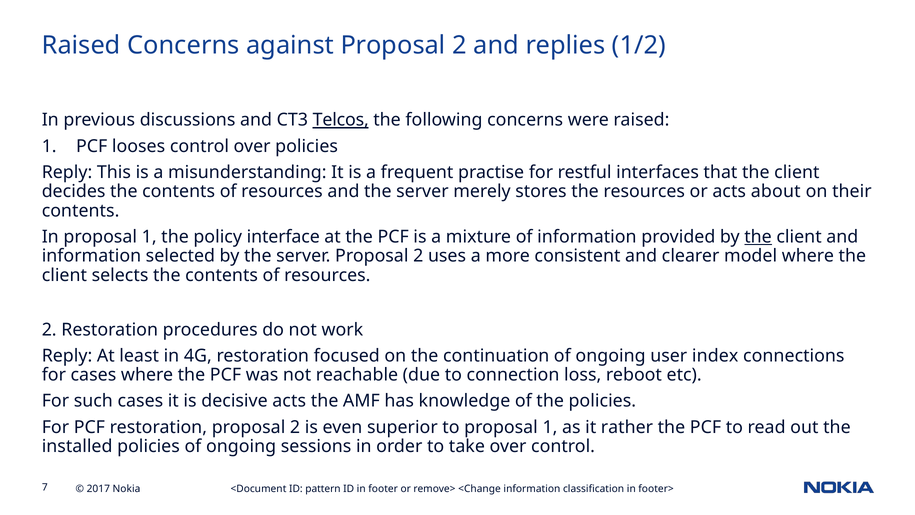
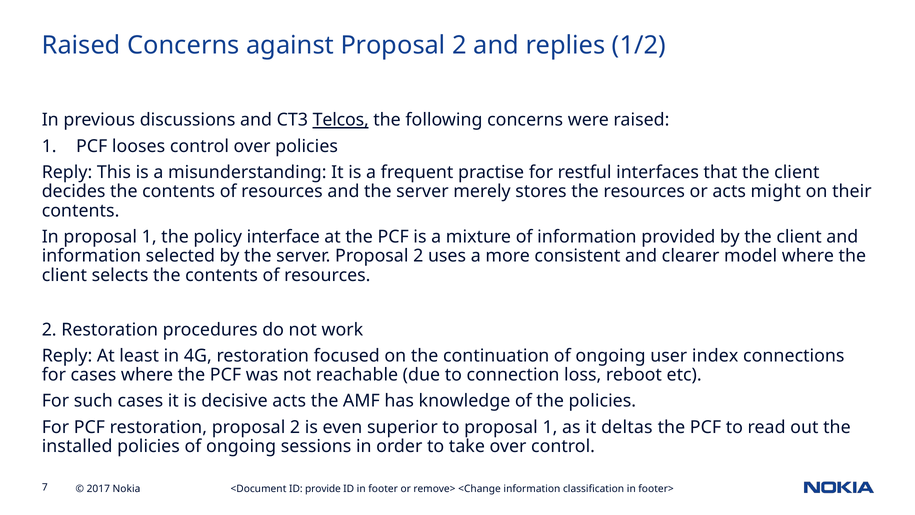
about: about -> might (776, 191)
the underline: present -> none (758, 237)
rather: rather -> deltas (627, 427)
pattern: pattern -> provide (323, 489)
